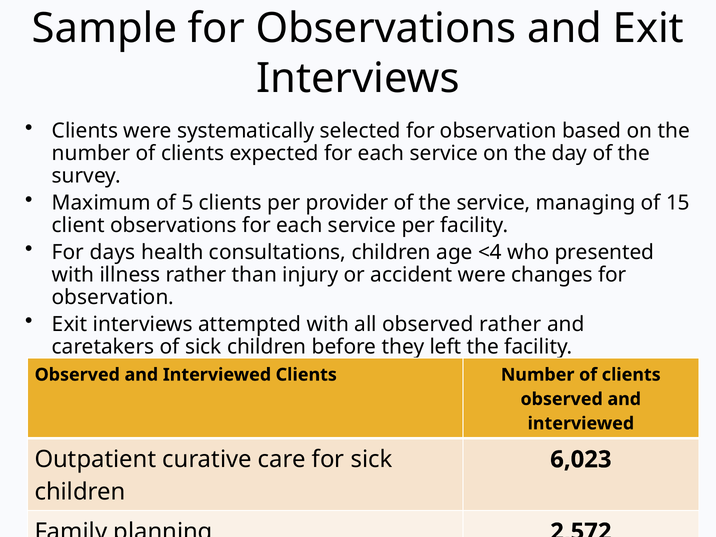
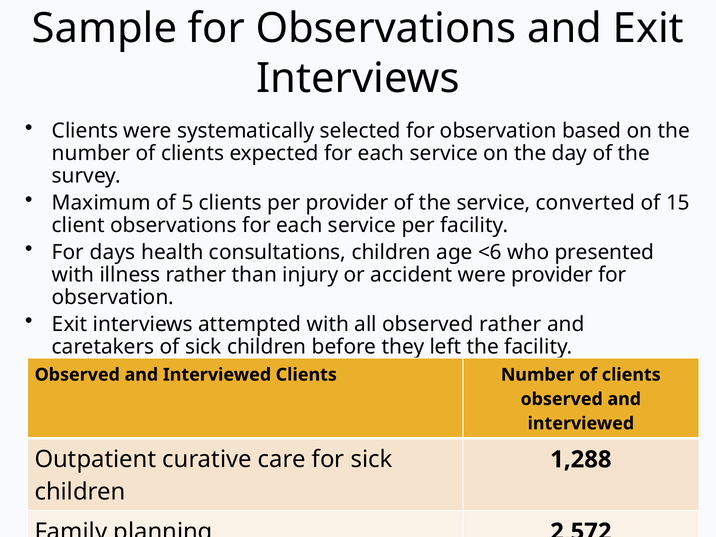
managing: managing -> converted (586, 203)
<4: <4 -> <6 (490, 252)
were changes: changes -> provider (552, 275)
6,023: 6,023 -> 1,288 (581, 459)
